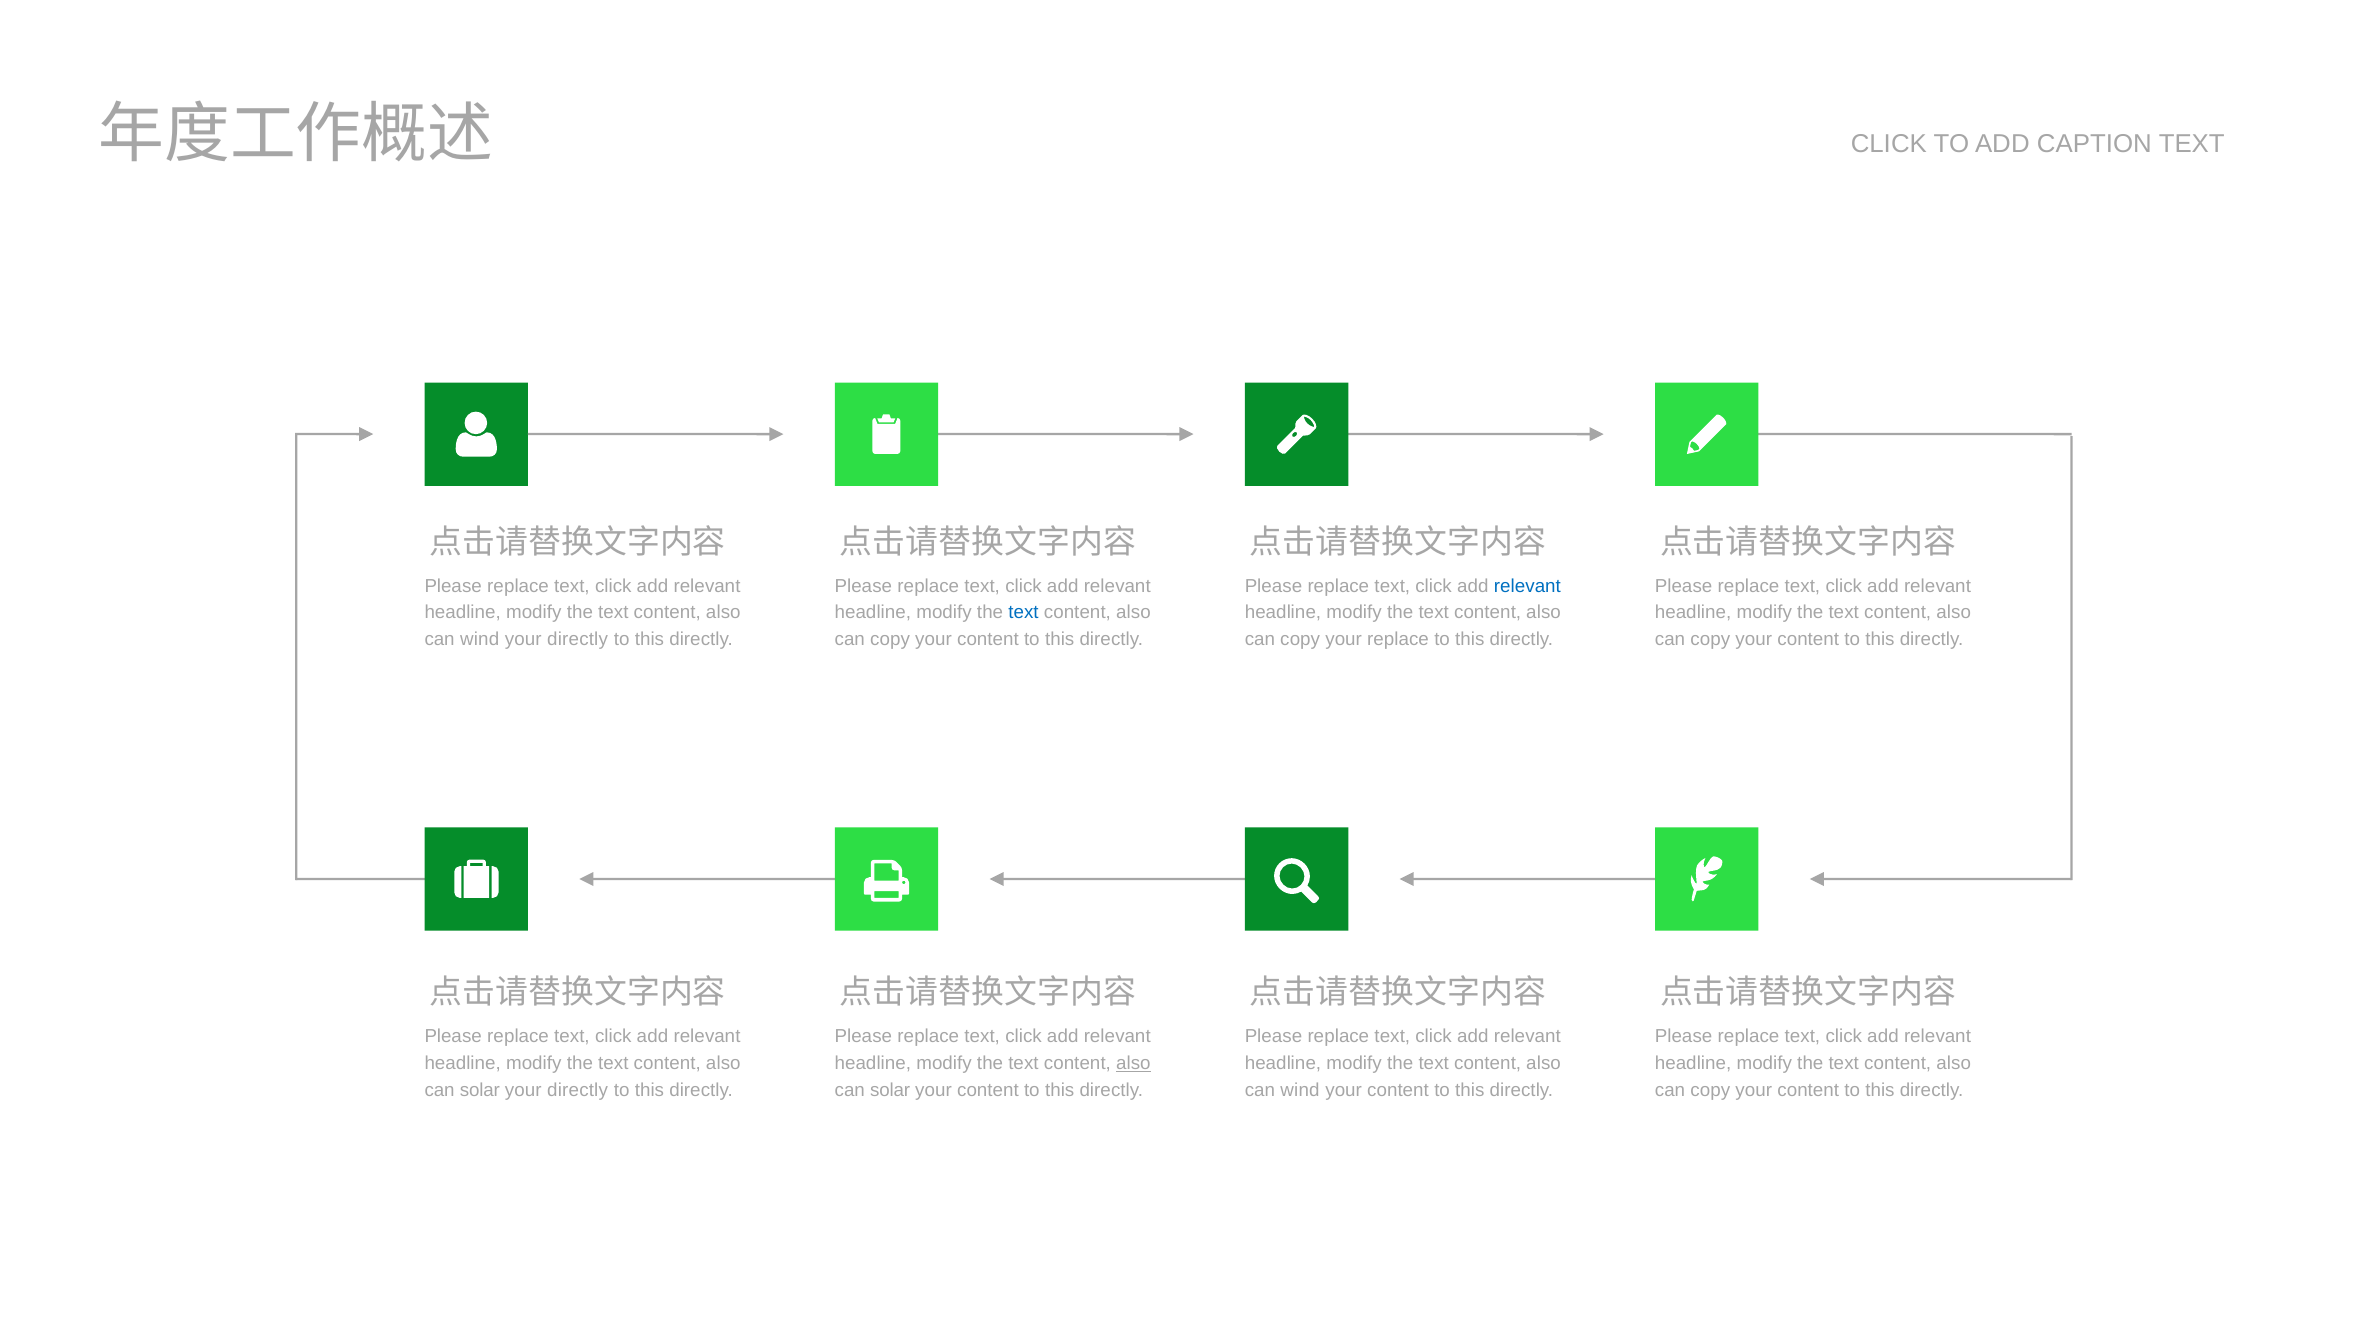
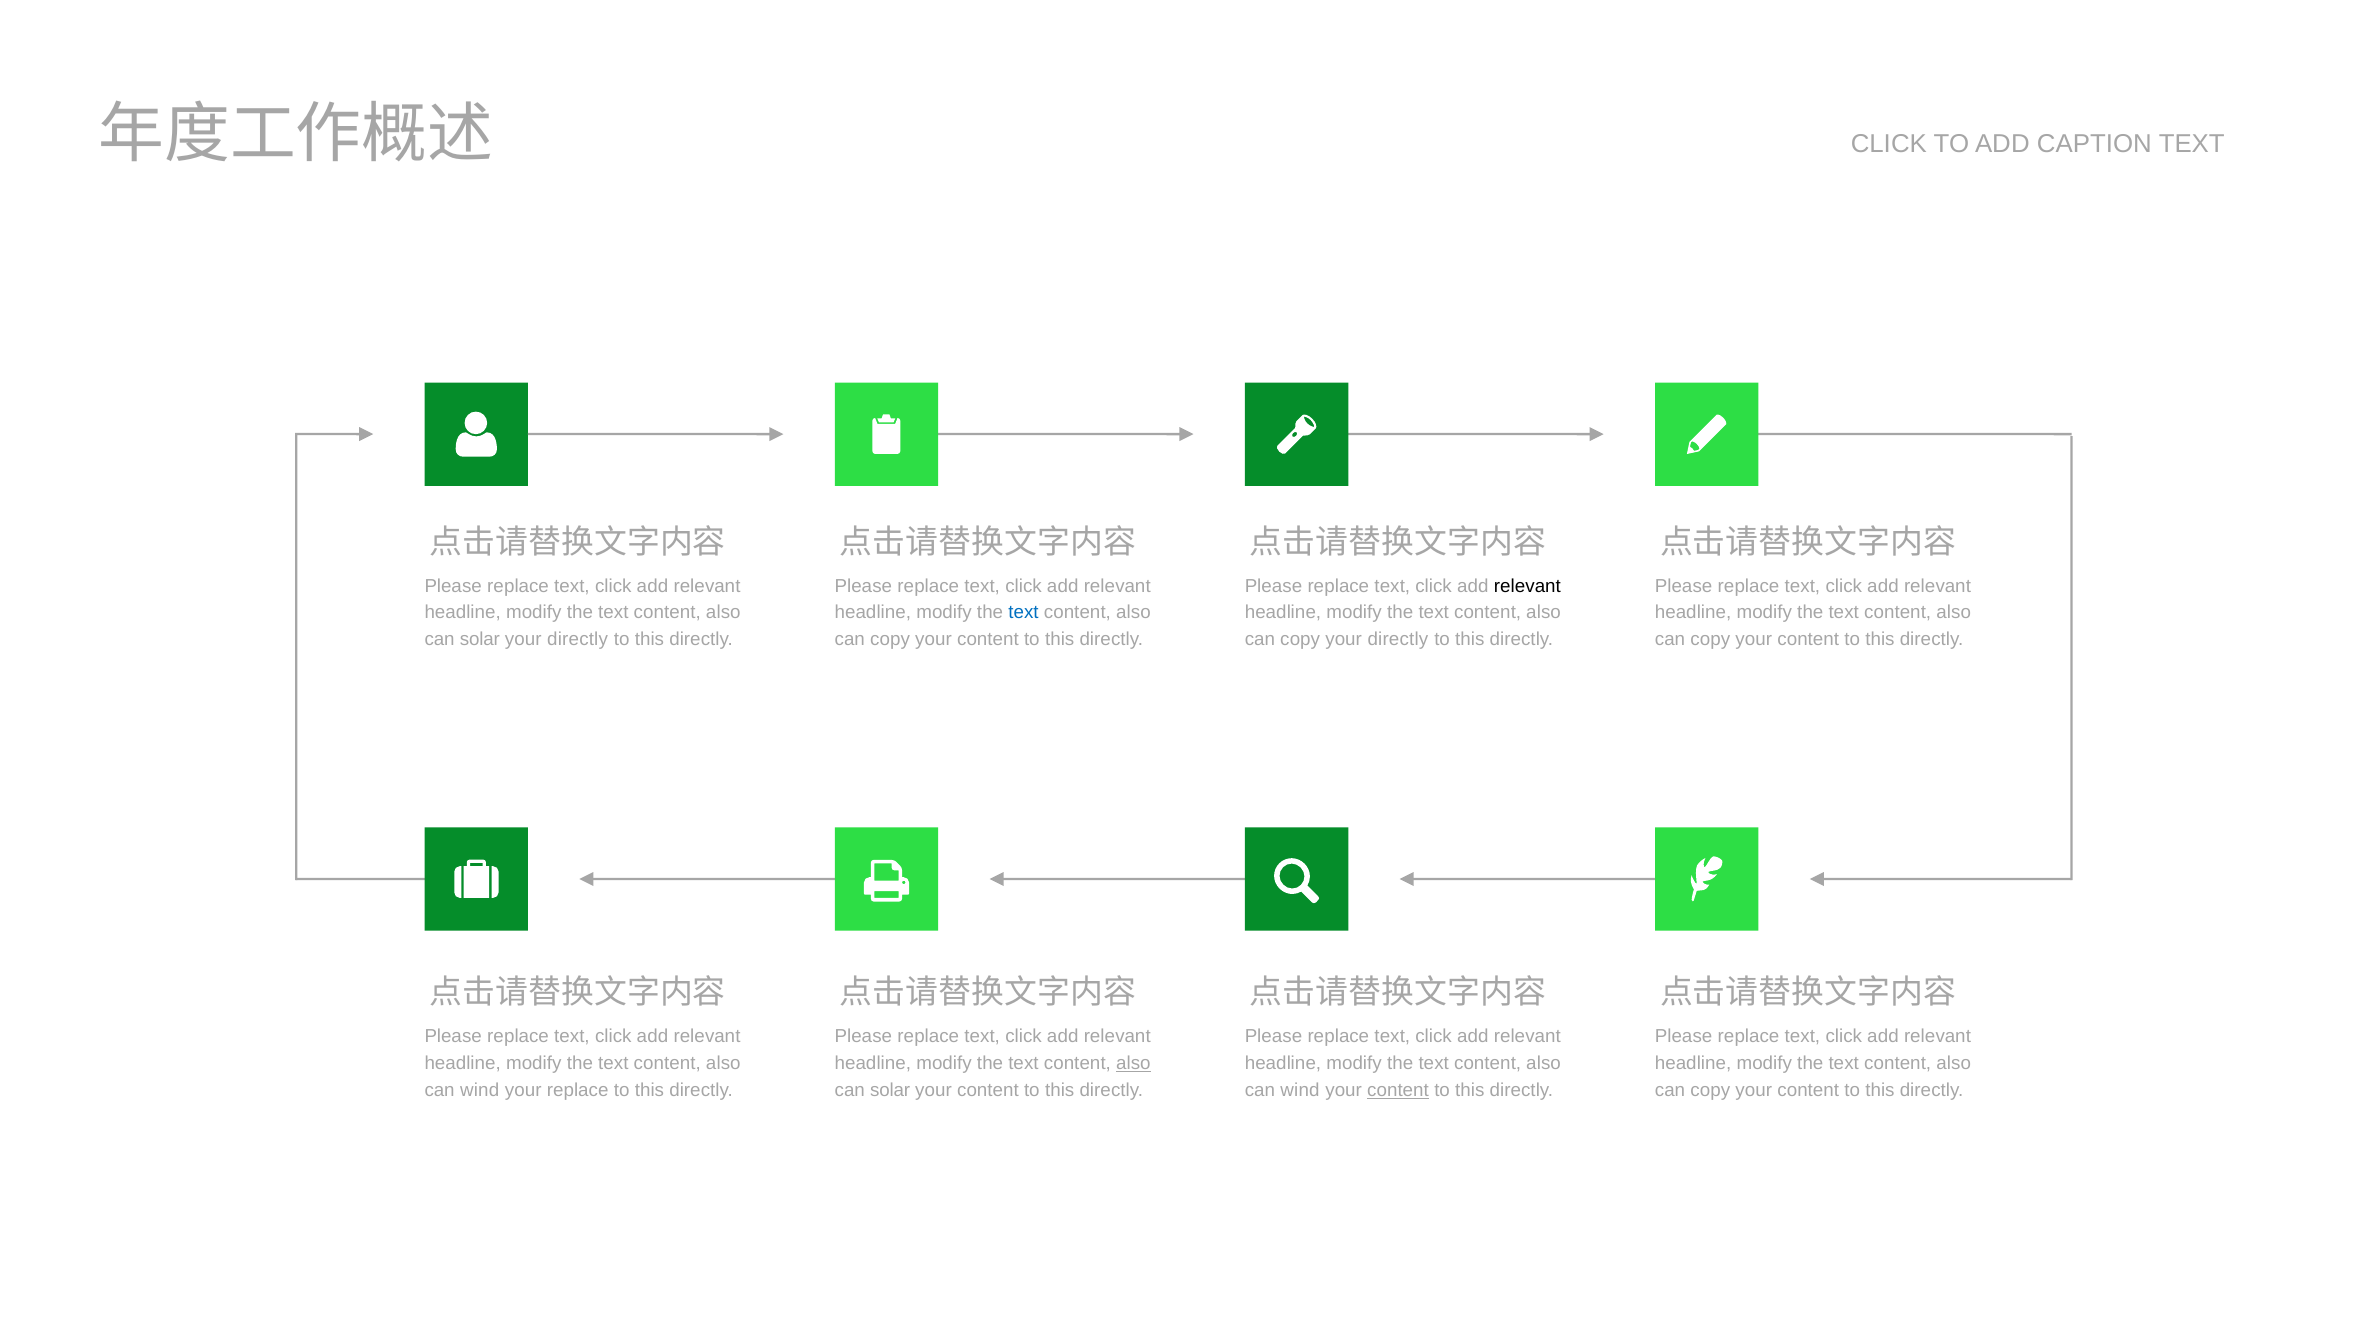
relevant colour: blue -> black (1527, 586)
wind: wind -> solar (480, 640)
copy your replace: replace -> directly (1398, 640)
solar: solar -> wind (480, 1090)
directly: directly -> replace (578, 1090)
content underline: none -> present (1398, 1090)
